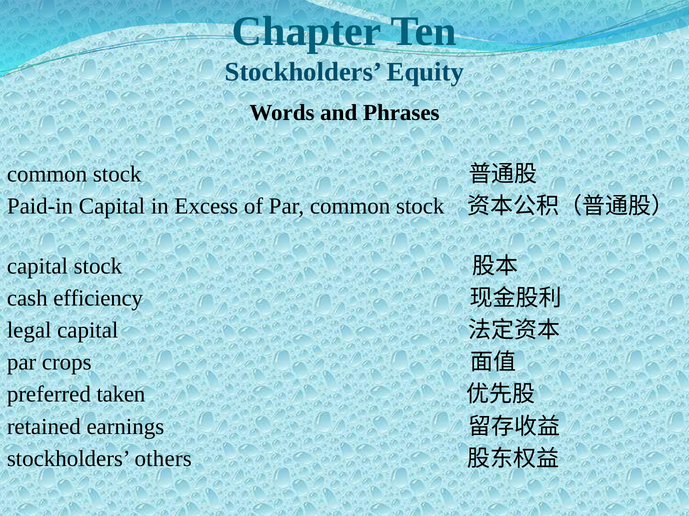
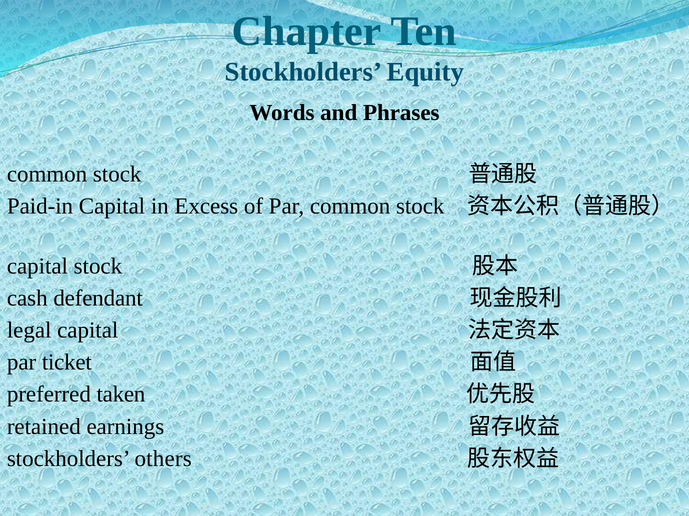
efficiency: efficiency -> defendant (98, 298)
crops: crops -> ticket (67, 363)
